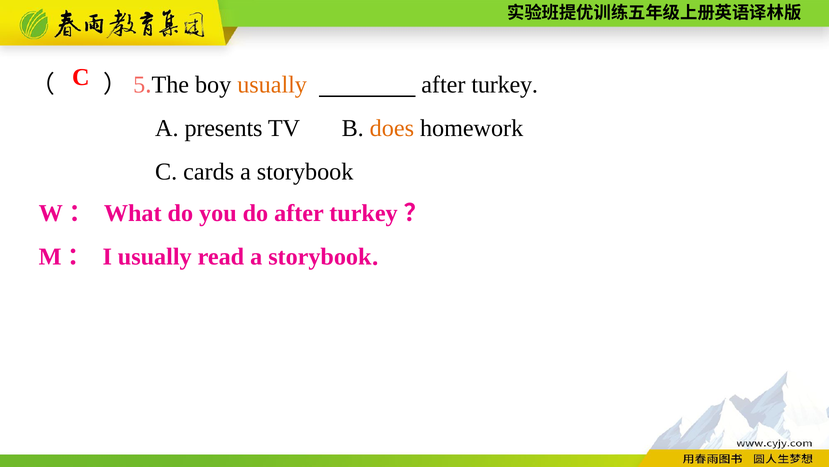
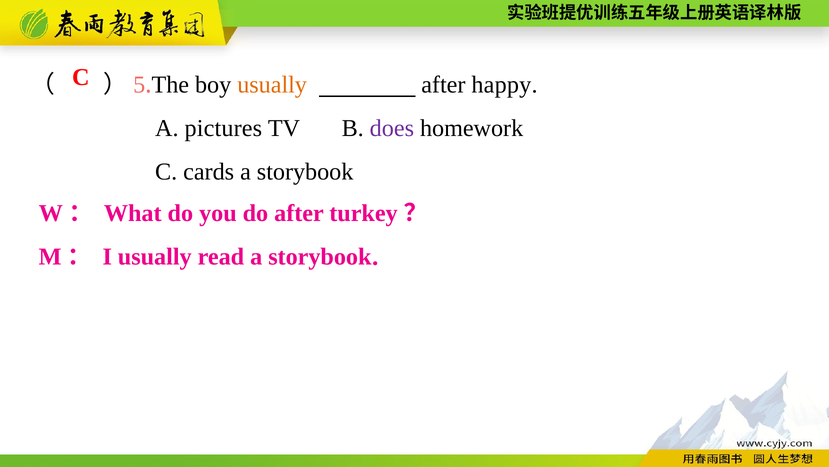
turkey: turkey -> happy (505, 85)
presents: presents -> pictures (223, 128)
does colour: orange -> purple (392, 128)
